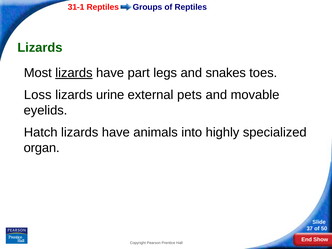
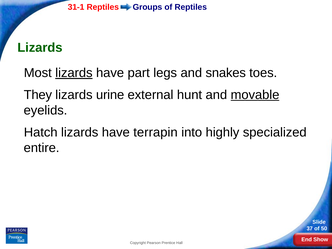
Loss: Loss -> They (38, 95)
pets: pets -> hunt (190, 95)
movable underline: none -> present (255, 95)
animals: animals -> terrapin (155, 132)
organ: organ -> entire (42, 148)
